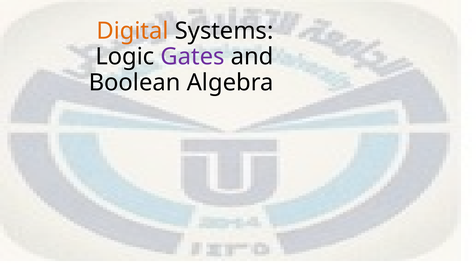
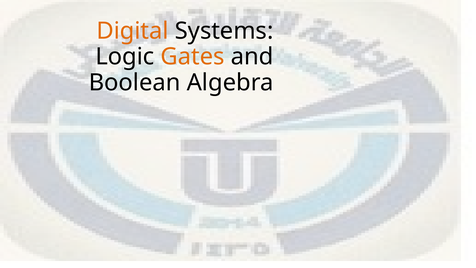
Gates colour: purple -> orange (193, 57)
